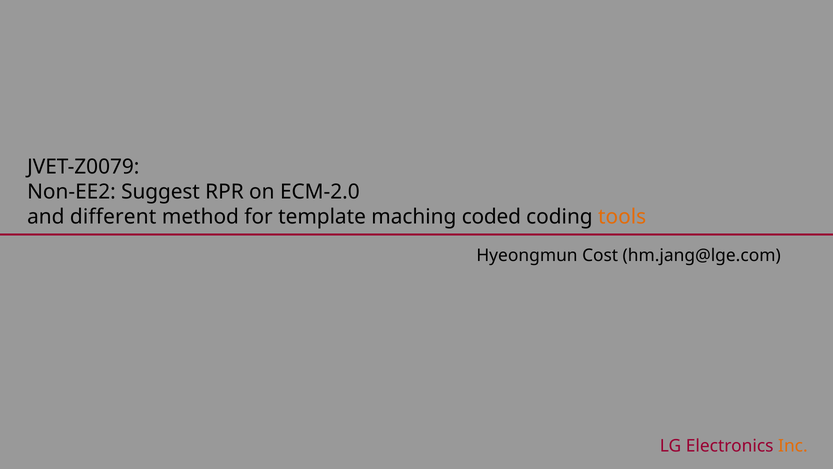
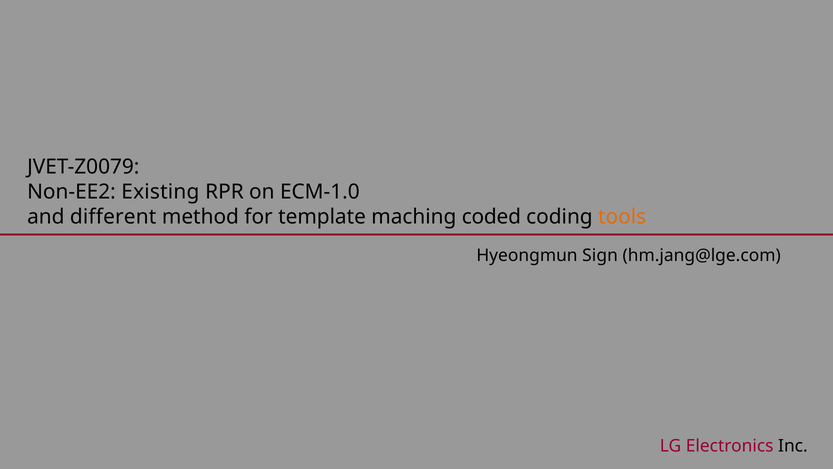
Suggest: Suggest -> Existing (160, 192)
ECM-2.0: ECM-2.0 -> ECM-1.0 (320, 192)
Cost: Cost -> Sign (600, 256)
Inc colour: orange -> black (793, 446)
